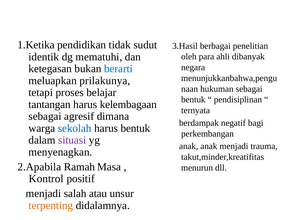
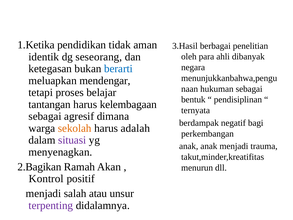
sudut: sudut -> aman (145, 45)
mematuhi: mematuhi -> seseorang (99, 57)
prilakunya: prilakunya -> mendengar (105, 81)
sekolah colour: blue -> orange (75, 128)
harus bentuk: bentuk -> adalah (135, 128)
2.Apabila: 2.Apabila -> 2.Bagikan (39, 167)
Masa: Masa -> Akan (109, 167)
terpenting colour: orange -> purple (51, 205)
